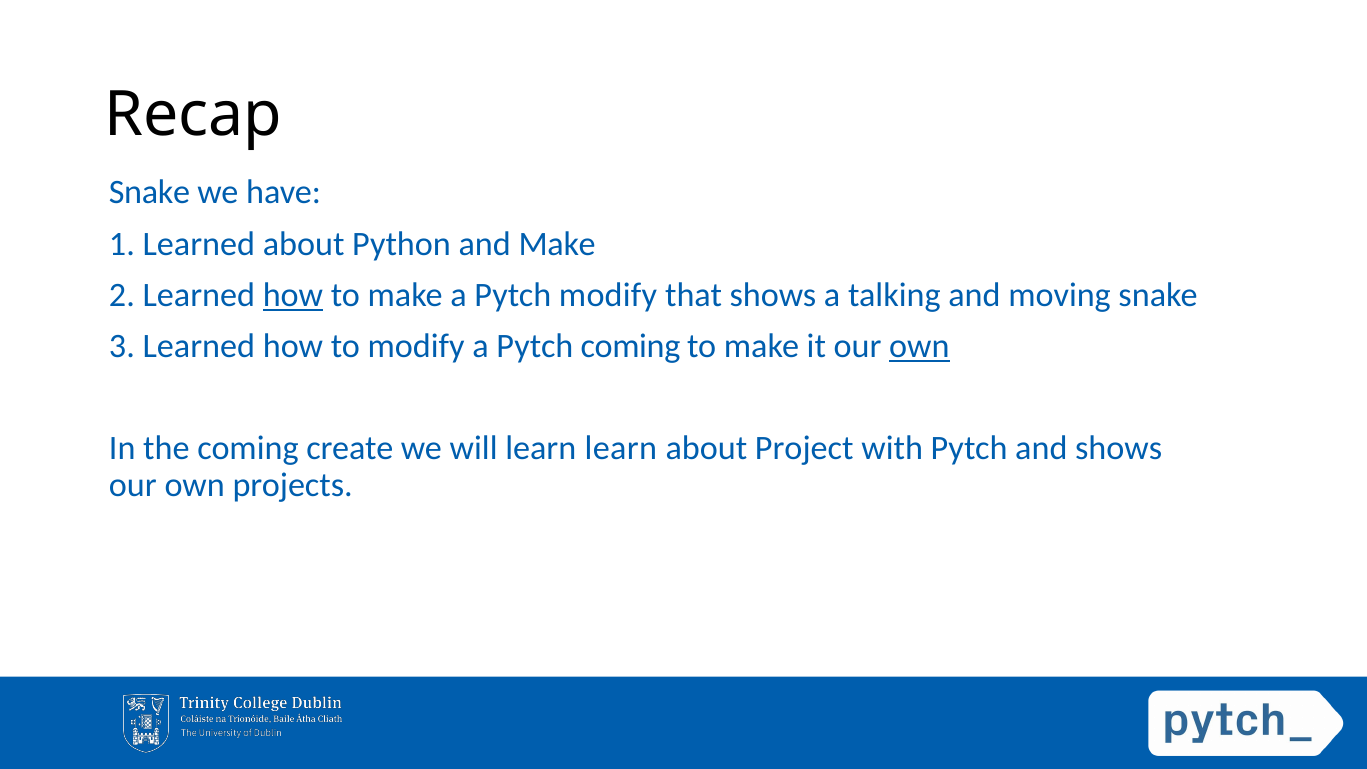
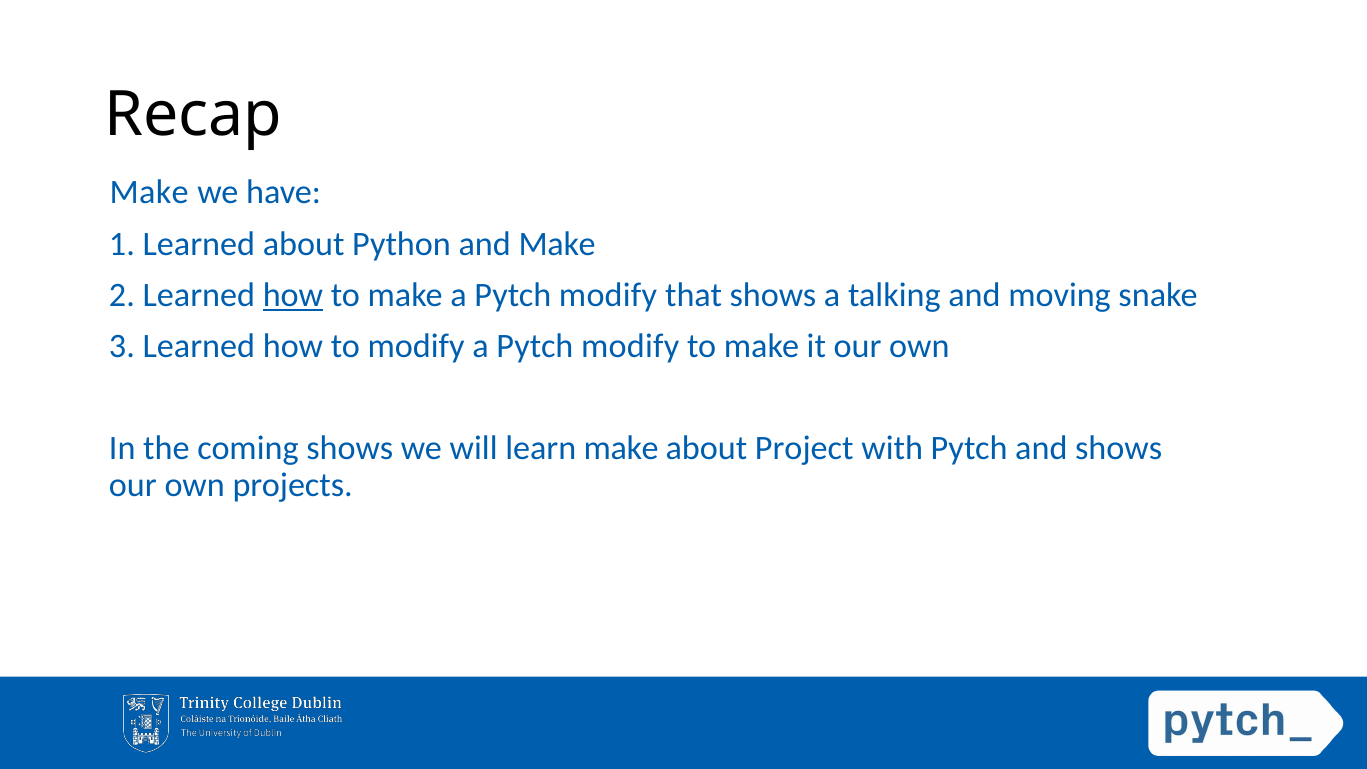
Snake: Snake -> Make (149, 193)
modify a Pytch coming: coming -> modify (630, 346)
own underline: present -> none (919, 346)
coming create: create -> shows (350, 448)
learn learn: learn -> make (621, 448)
